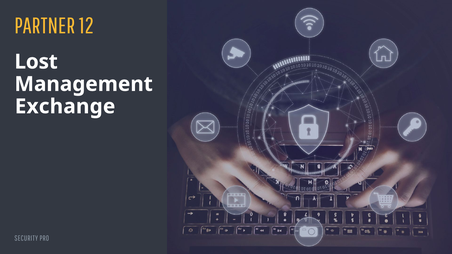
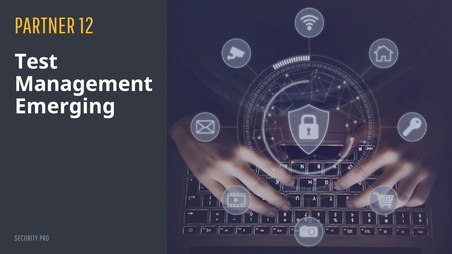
Lost: Lost -> Test (36, 62)
Exchange: Exchange -> Emerging (65, 107)
